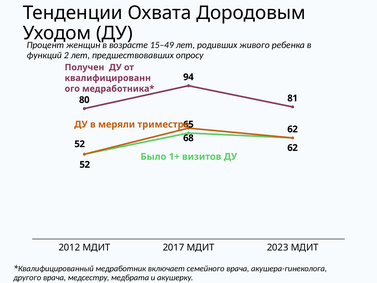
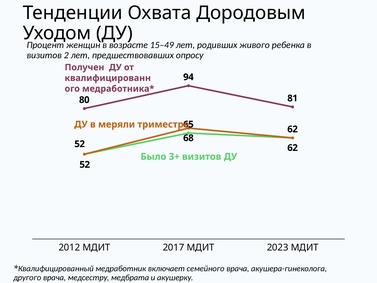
функций: функций -> визитов (44, 55)
1+: 1+ -> 3+ (174, 157)
